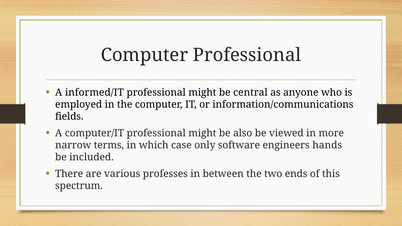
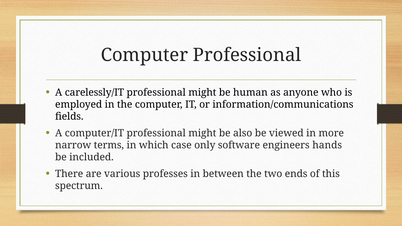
informed/IT: informed/IT -> carelessly/IT (94, 93)
central: central -> human (250, 93)
